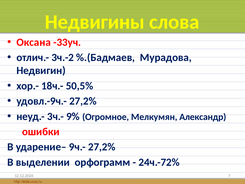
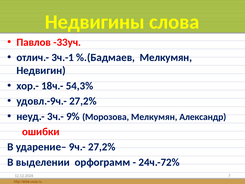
Оксана: Оксана -> Павлов (34, 42)
3ч.-2: 3ч.-2 -> 3ч.-1 (63, 57)
%.(Бадмаев Мурадова: Мурадова -> Мелкумян (166, 57)
50,5%: 50,5% -> 54,3% (80, 86)
Огромное: Огромное -> Морозова (106, 117)
